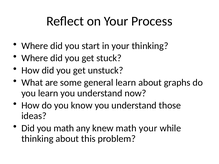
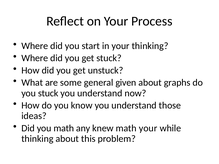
general learn: learn -> given (126, 83)
you learn: learn -> stuck (48, 93)
